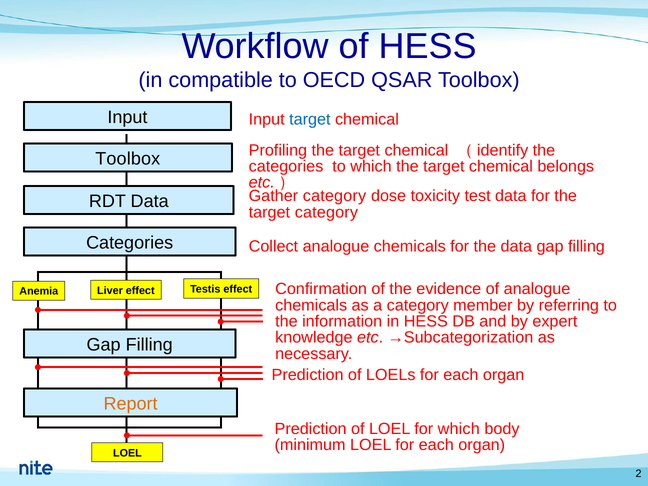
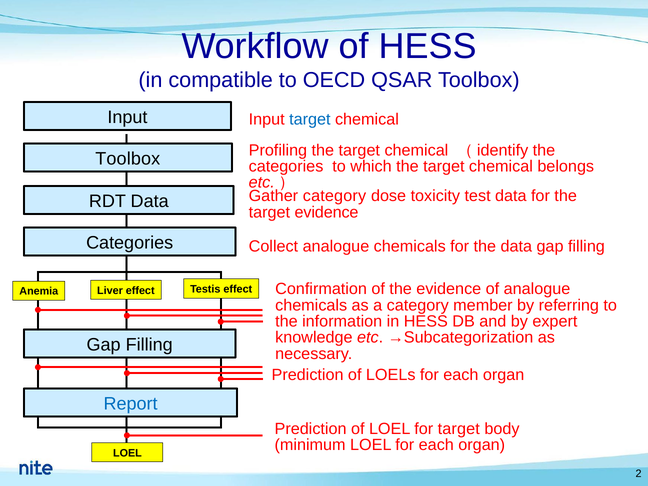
target category: category -> evidence (327, 212)
Report colour: orange -> blue (131, 404)
for which: which -> target (459, 429)
